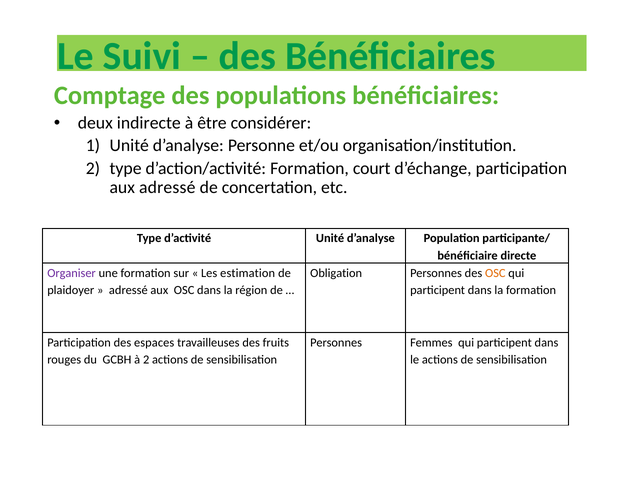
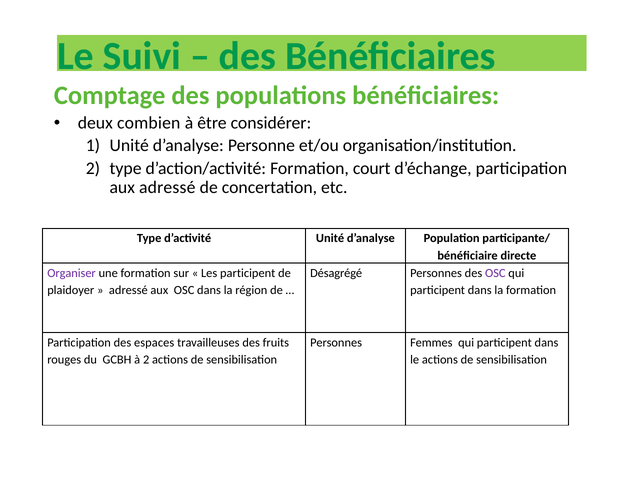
indirecte: indirecte -> combien (149, 123)
Les estimation: estimation -> participent (248, 273)
Obligation: Obligation -> Désagrégé (336, 273)
OSC colour: orange -> purple (495, 273)
